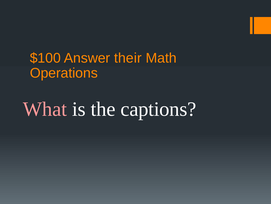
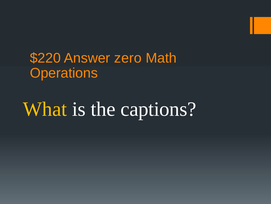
$100: $100 -> $220 (45, 58)
their: their -> zero (128, 58)
What colour: pink -> yellow (45, 109)
